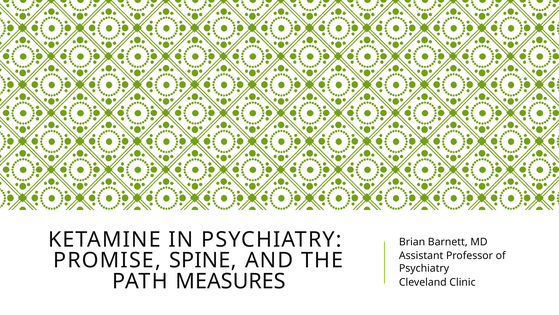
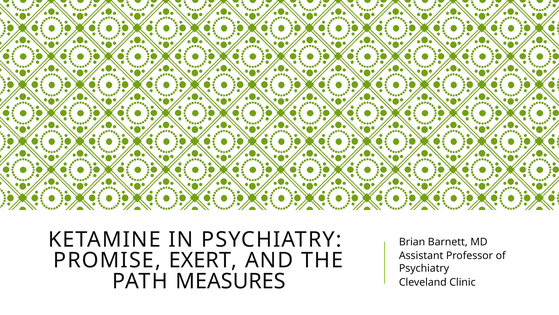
SPINE: SPINE -> EXERT (203, 260)
